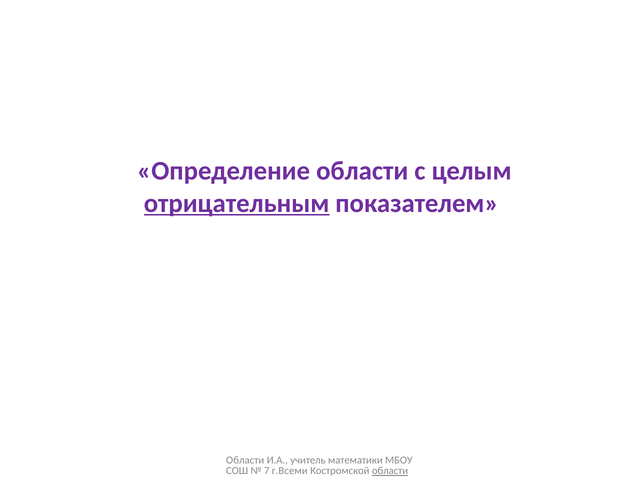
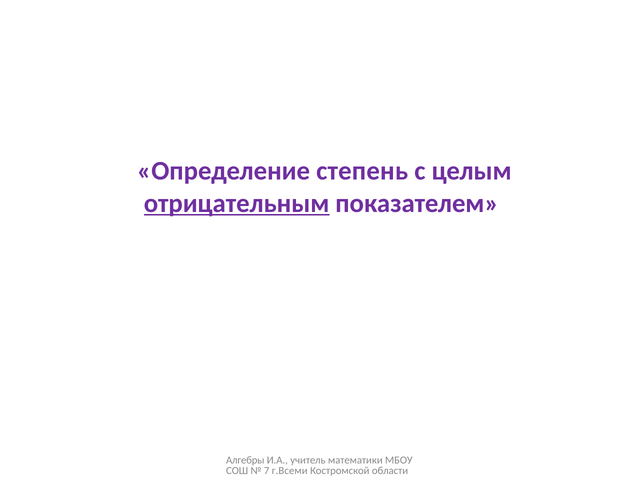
Определение области: области -> степень (362, 171)
Области: Области -> Алгебры (245, 460)
области underline: present -> none (390, 471)
